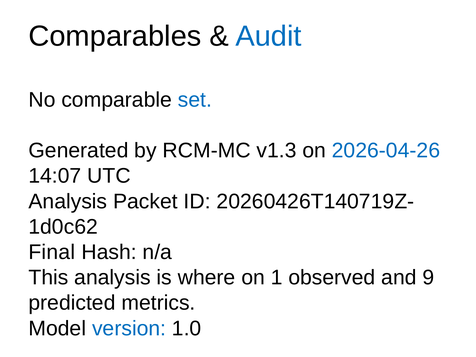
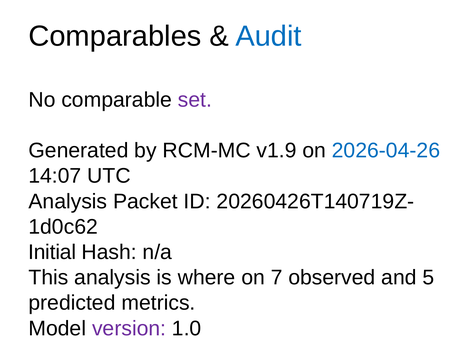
set colour: blue -> purple (195, 100)
v1.3: v1.3 -> v1.9 (277, 151)
Final: Final -> Initial (52, 252)
1: 1 -> 7 (277, 278)
9: 9 -> 5 (428, 278)
version colour: blue -> purple (129, 328)
